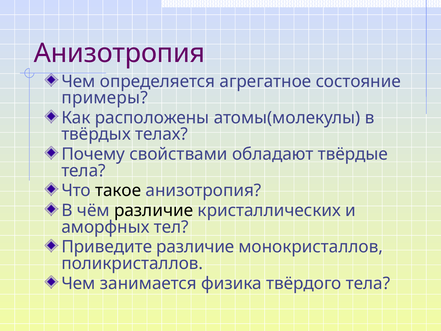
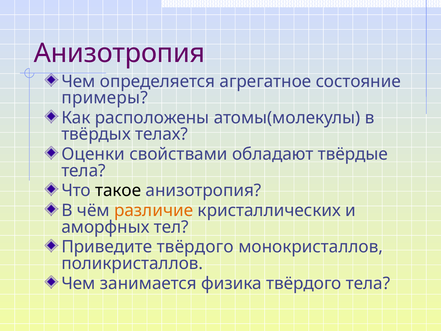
Почему: Почему -> Оценки (93, 154)
различие colour: black -> orange (154, 210)
Приведите различие: различие -> твёрдого (195, 247)
